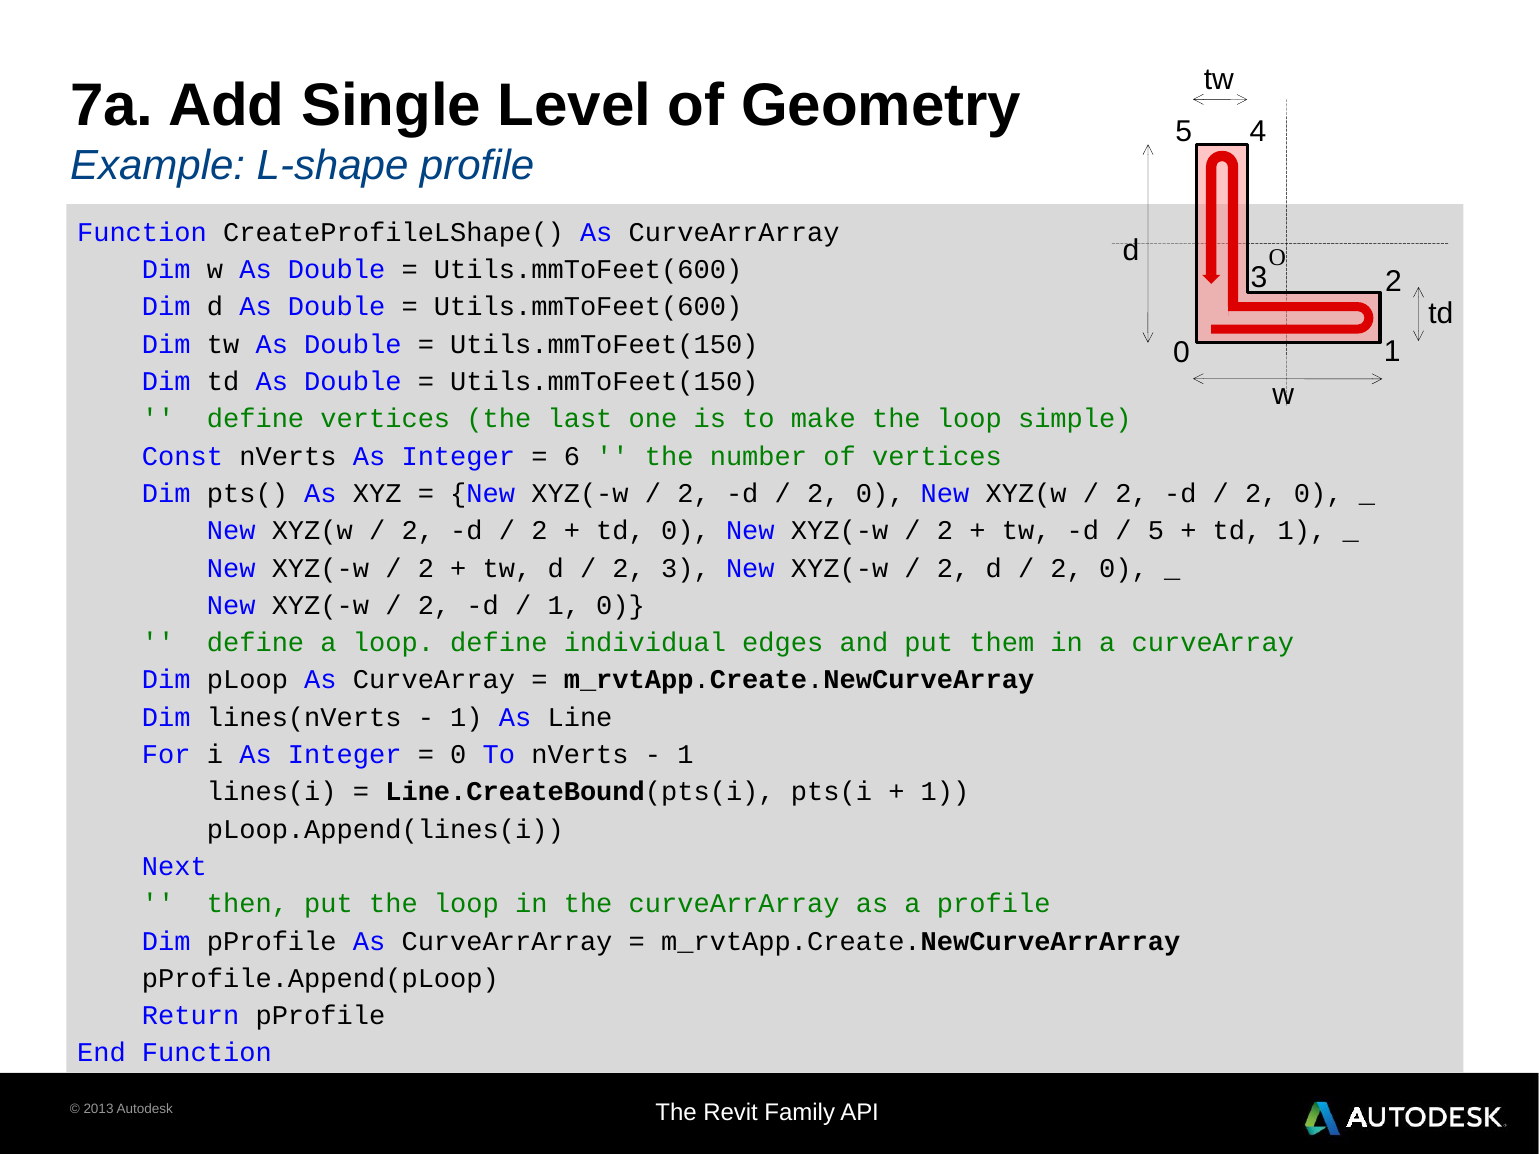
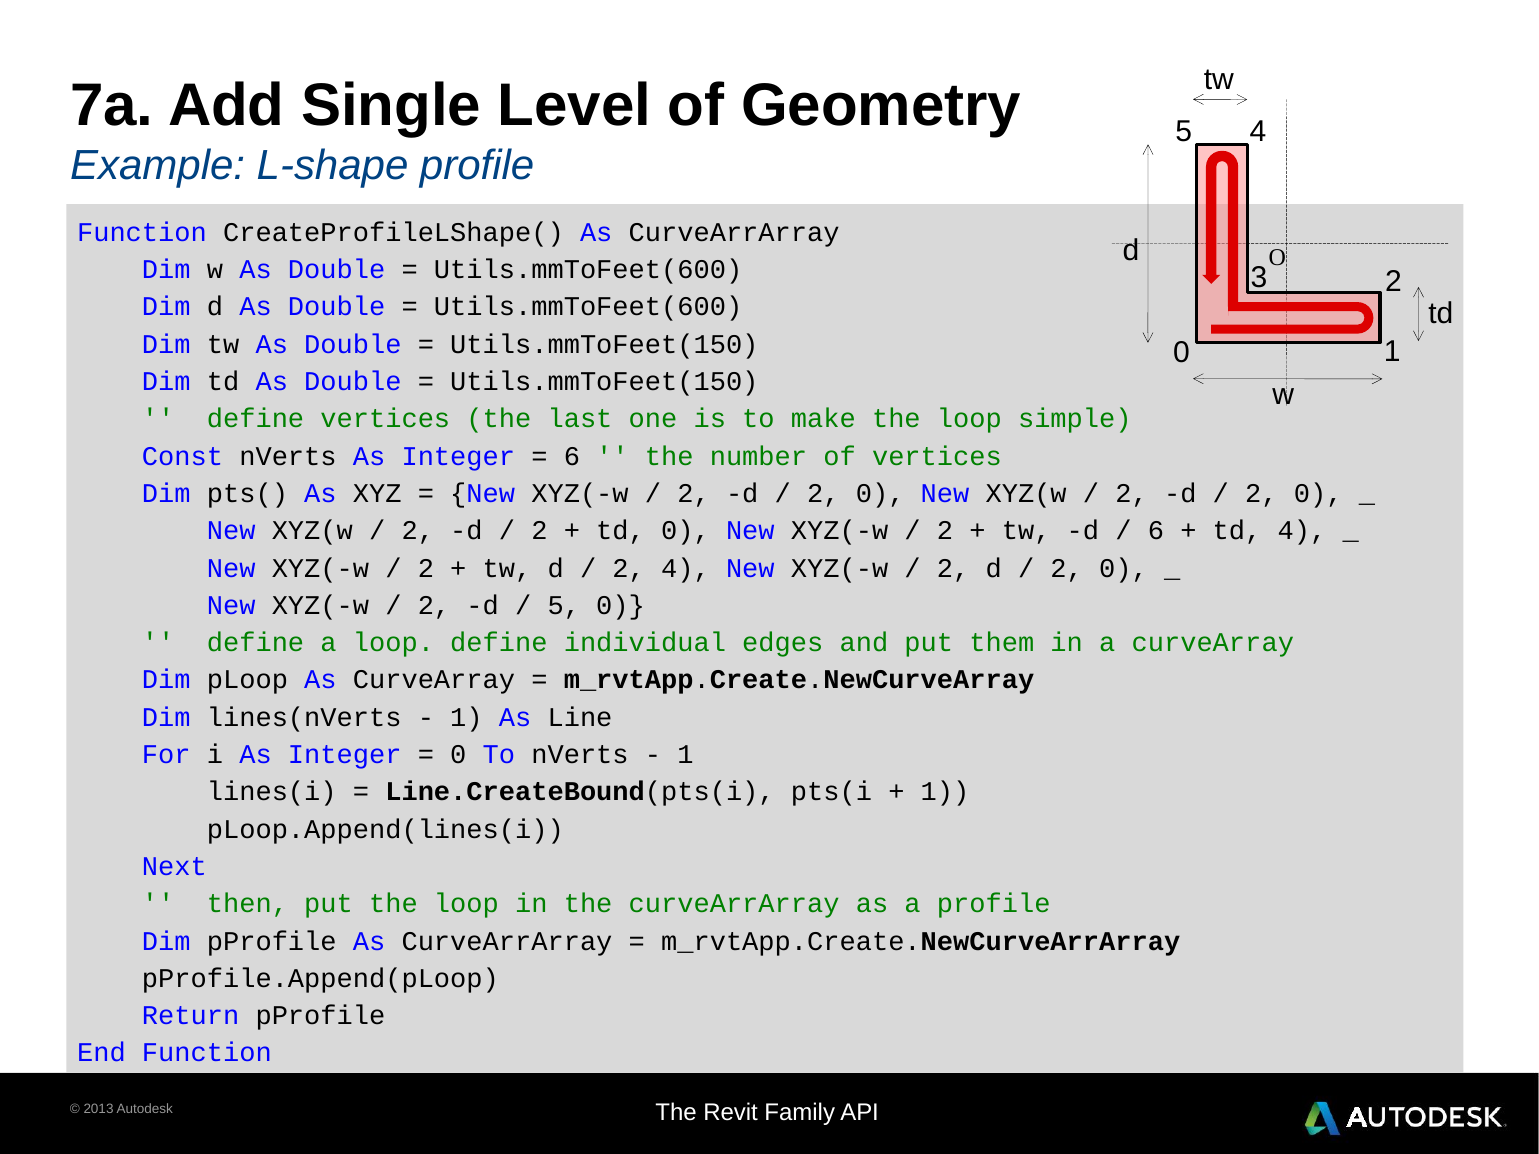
5: 5 -> 6 (1156, 531)
td 1: 1 -> 4 (1302, 531)
2 3: 3 -> 4 (685, 568)
1: 1 -> 5 (564, 605)
